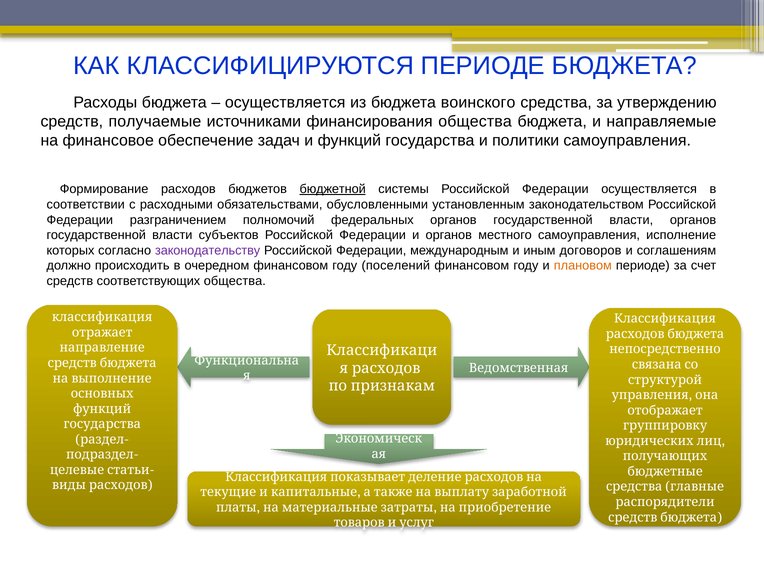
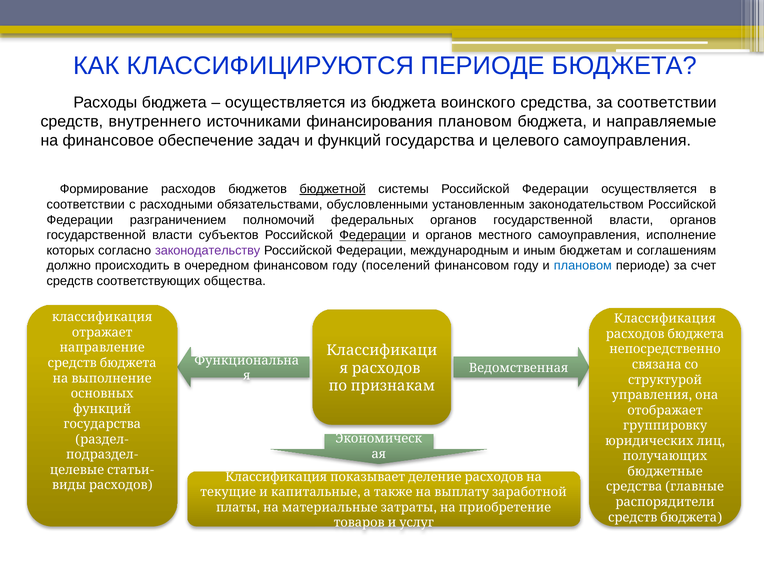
за утверждению: утверждению -> соответствии (667, 102)
получаемые: получаемые -> внутреннего (155, 121)
финансирования общества: общества -> плановом (475, 121)
политики: политики -> целевого (526, 141)
Федерации underline: none -> present (373, 235)
договоров: договоров -> бюджетам (590, 250)
плановом colour: orange -> blue (583, 266)
